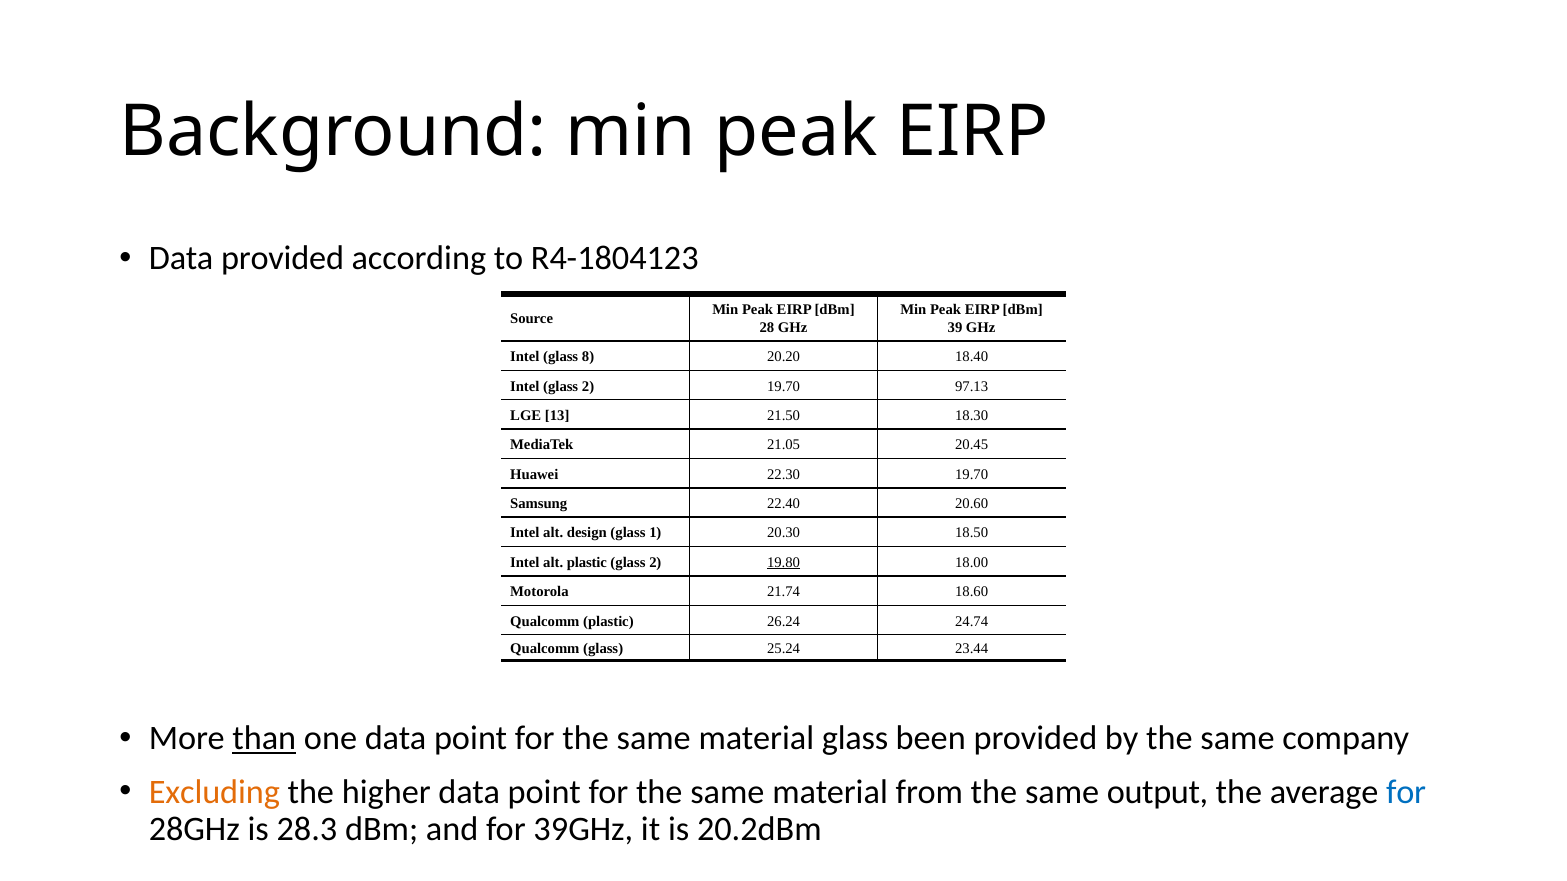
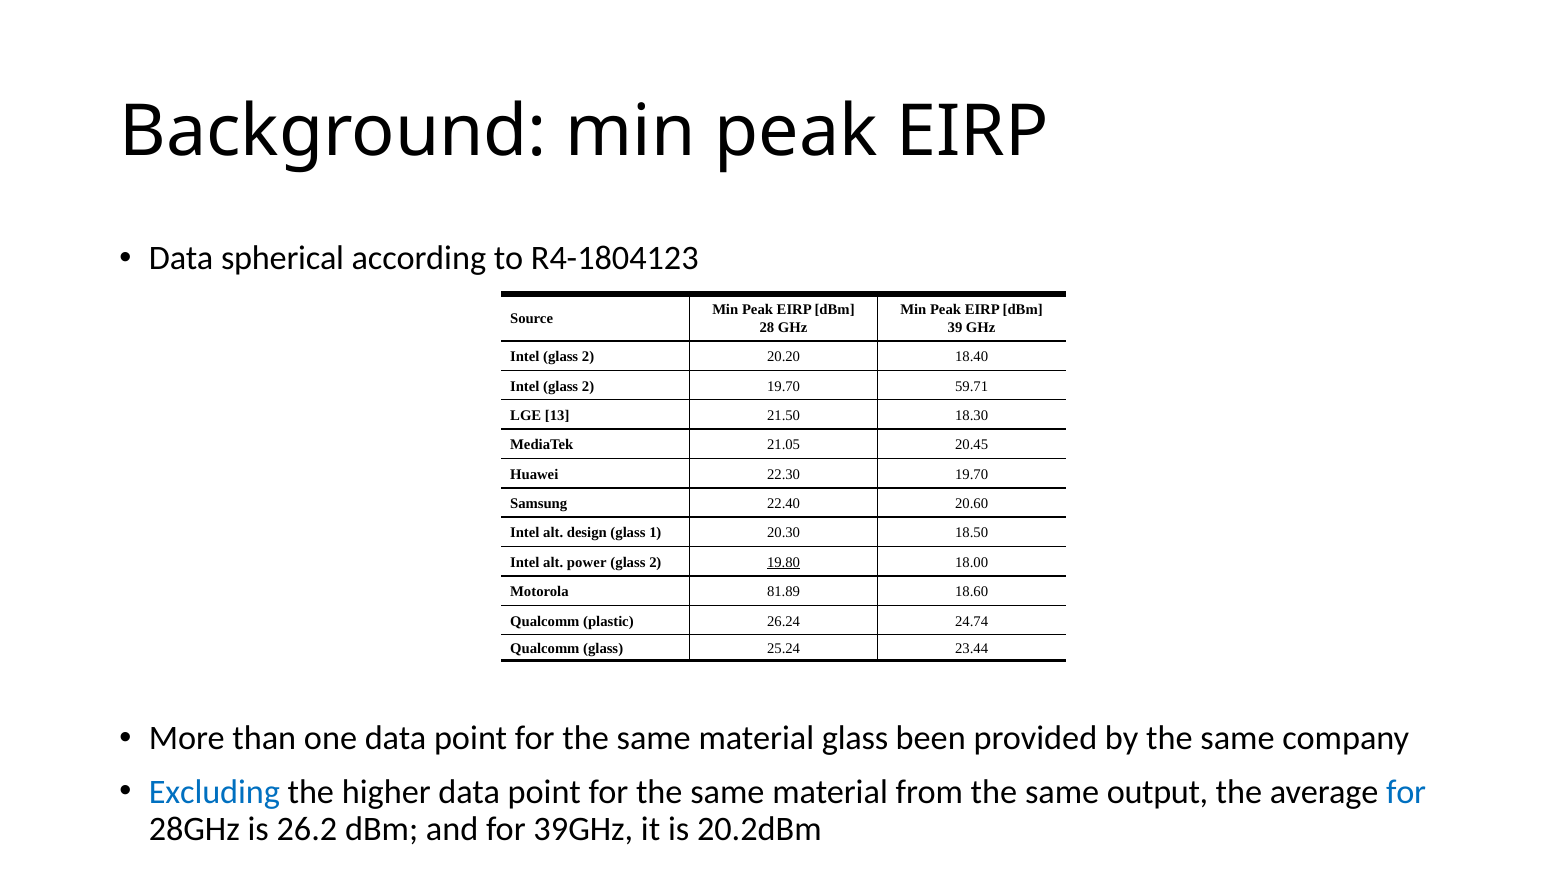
Data provided: provided -> spherical (283, 259)
8: 8 -> 2 (588, 357)
97.13: 97.13 -> 59.71 (972, 386)
alt plastic: plastic -> power (587, 563)
21.74: 21.74 -> 81.89 (784, 592)
than underline: present -> none (264, 739)
Excluding colour: orange -> blue (214, 792)
28.3: 28.3 -> 26.2 (307, 829)
